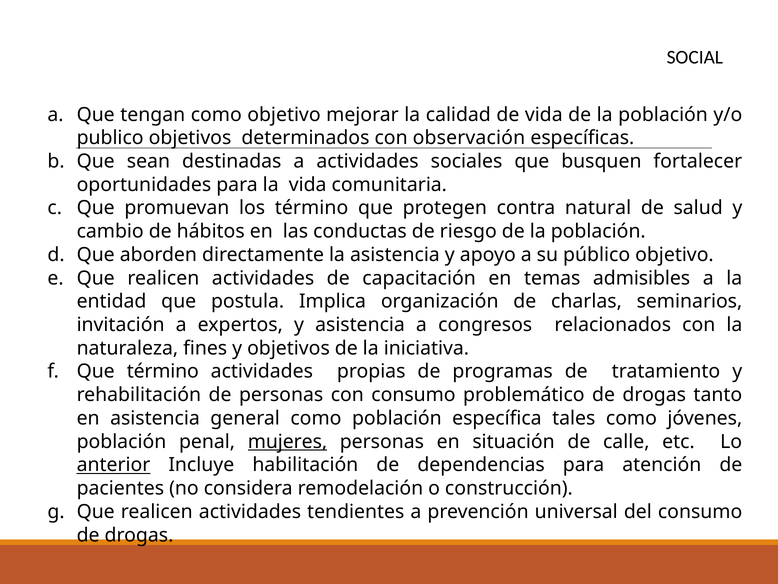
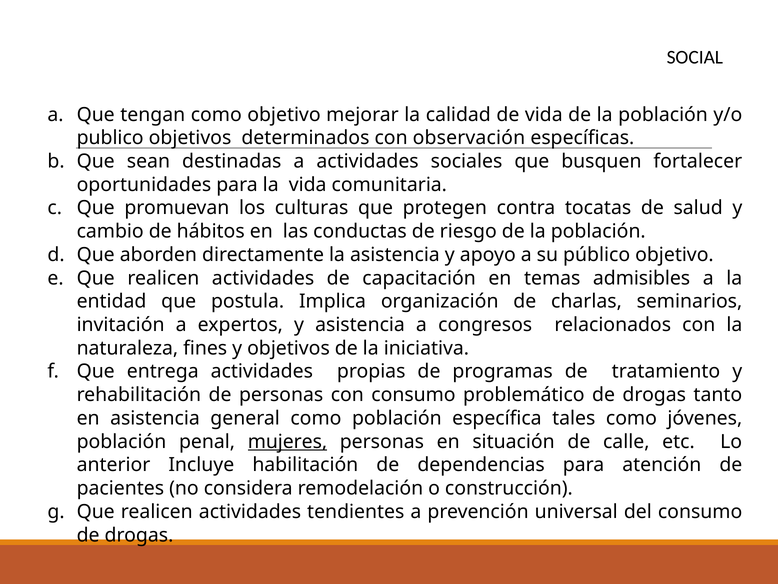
los término: término -> culturas (312, 208)
natural: natural -> tocatas (598, 208)
Que término: término -> entrega (163, 371)
anterior underline: present -> none (114, 465)
